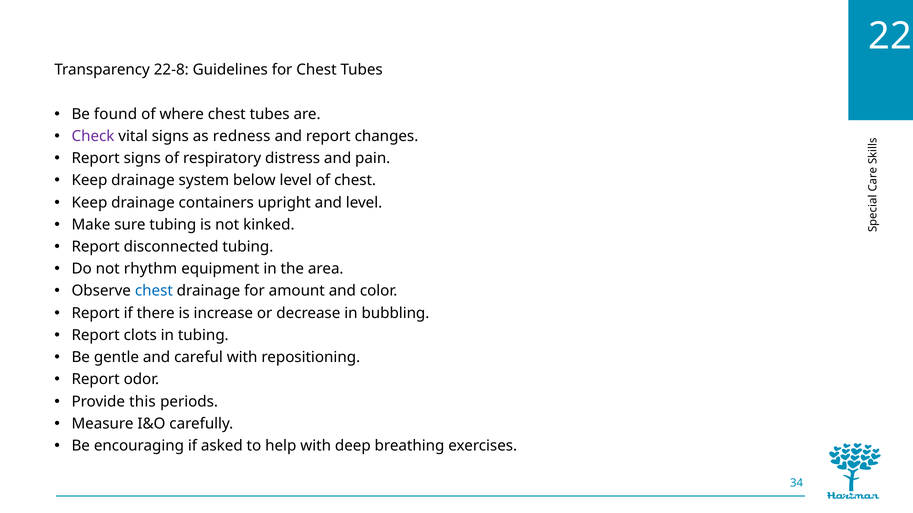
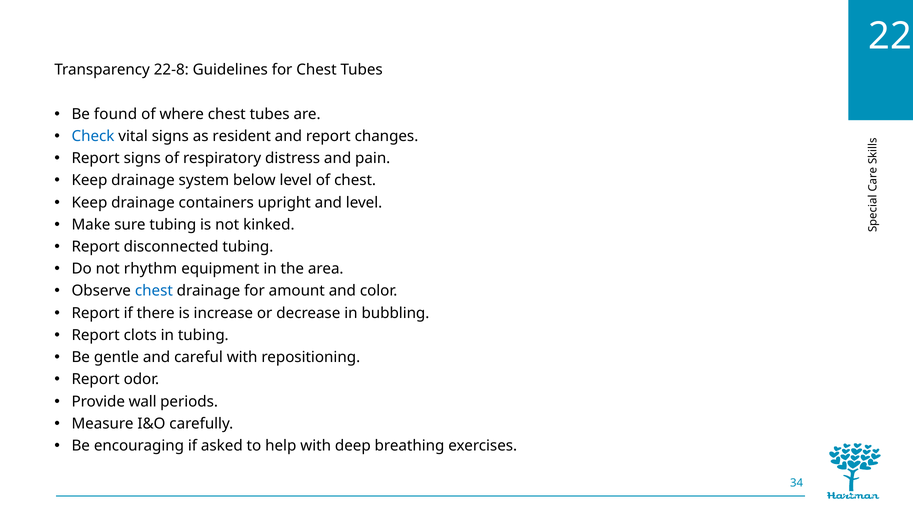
Check colour: purple -> blue (93, 136)
redness: redness -> resident (242, 136)
this: this -> wall (143, 402)
